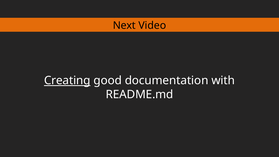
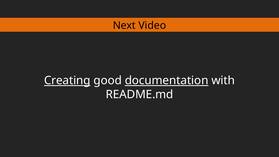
documentation underline: none -> present (167, 81)
